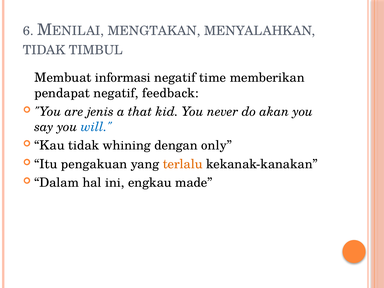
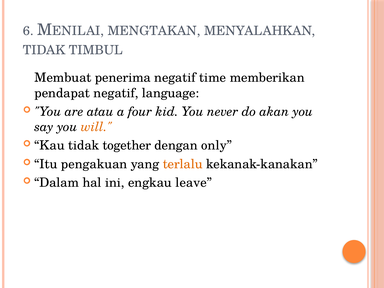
informasi: informasi -> penerima (123, 78)
feedback: feedback -> language (171, 93)
jenis: jenis -> atau (100, 112)
that: that -> four (140, 112)
will colour: blue -> orange (97, 127)
whining: whining -> together (127, 146)
made: made -> leave (194, 183)
